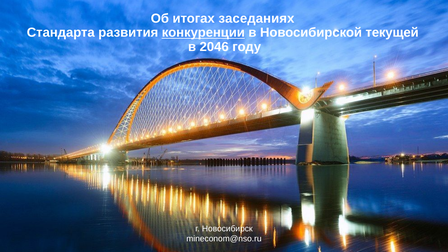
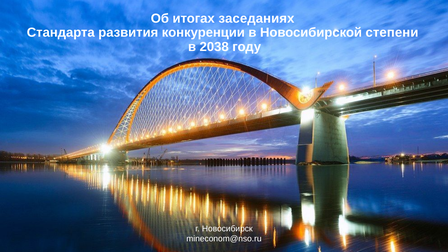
конкуренции underline: present -> none (203, 33)
текущей: текущей -> степени (392, 33)
2046: 2046 -> 2038 (214, 47)
